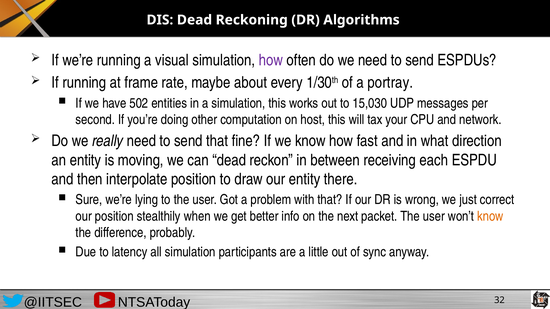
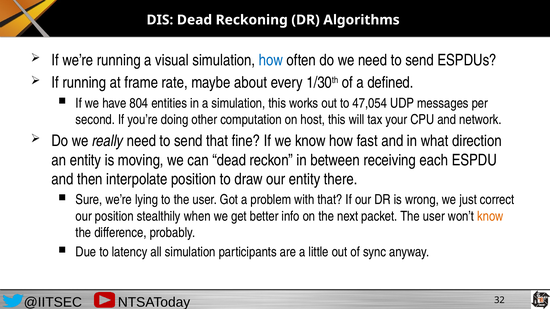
how colour: purple -> blue (271, 60)
portray: portray -> defined (390, 83)
502: 502 -> 804 (139, 103)
15,030: 15,030 -> 47,054 (370, 103)
